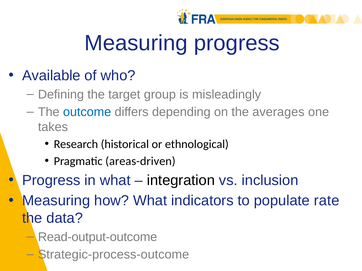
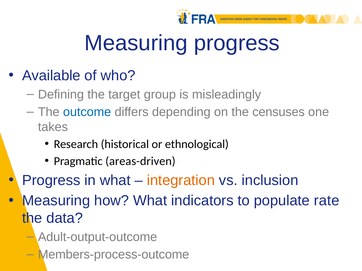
averages: averages -> censuses (279, 112)
integration colour: black -> orange (181, 181)
Read-output-outcome: Read-output-outcome -> Adult-output-outcome (98, 237)
Strategic-process-outcome: Strategic-process-outcome -> Members-process-outcome (114, 255)
